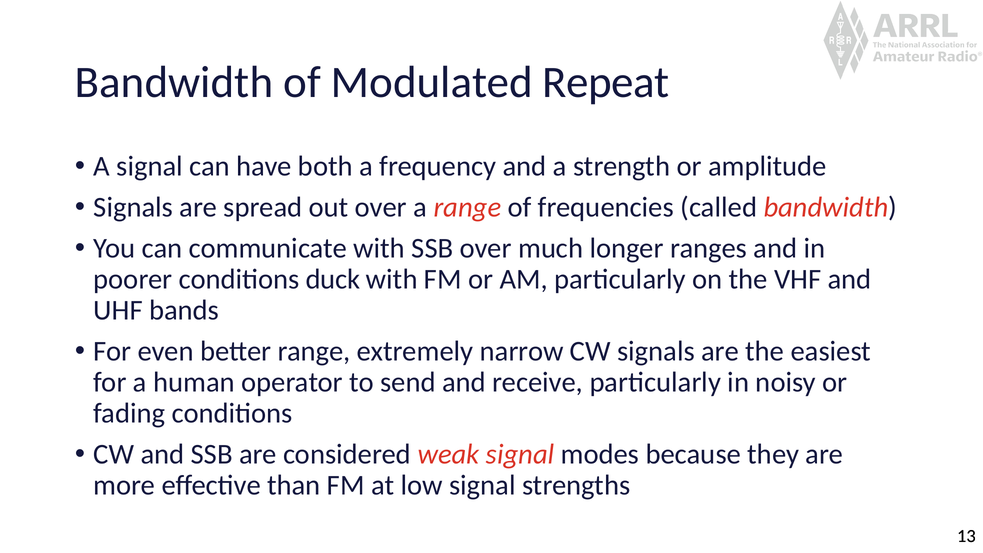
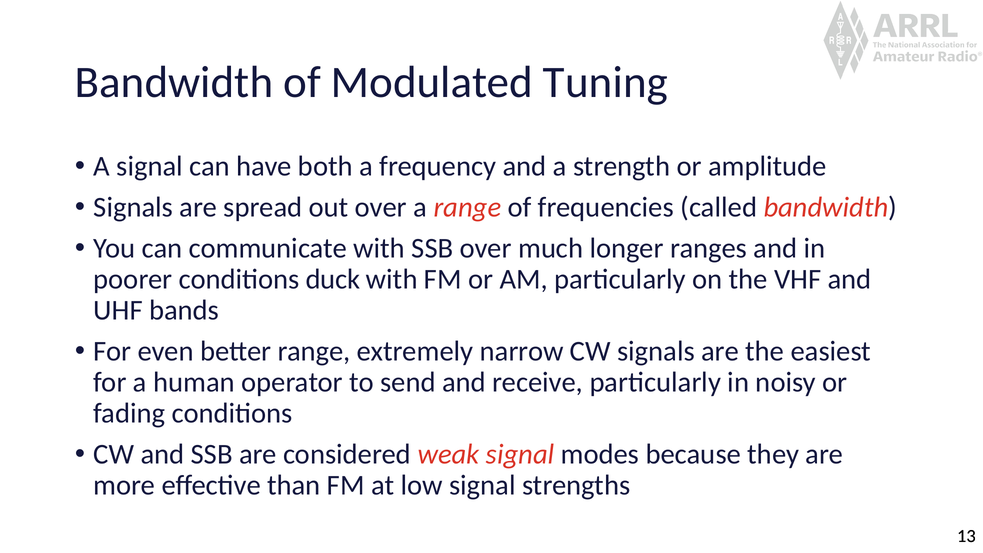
Repeat: Repeat -> Tuning (606, 83)
